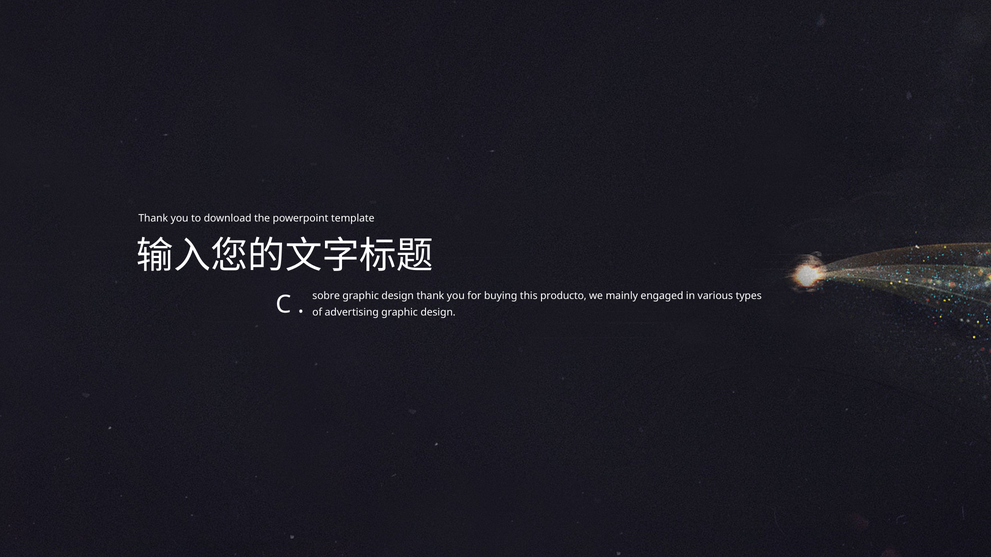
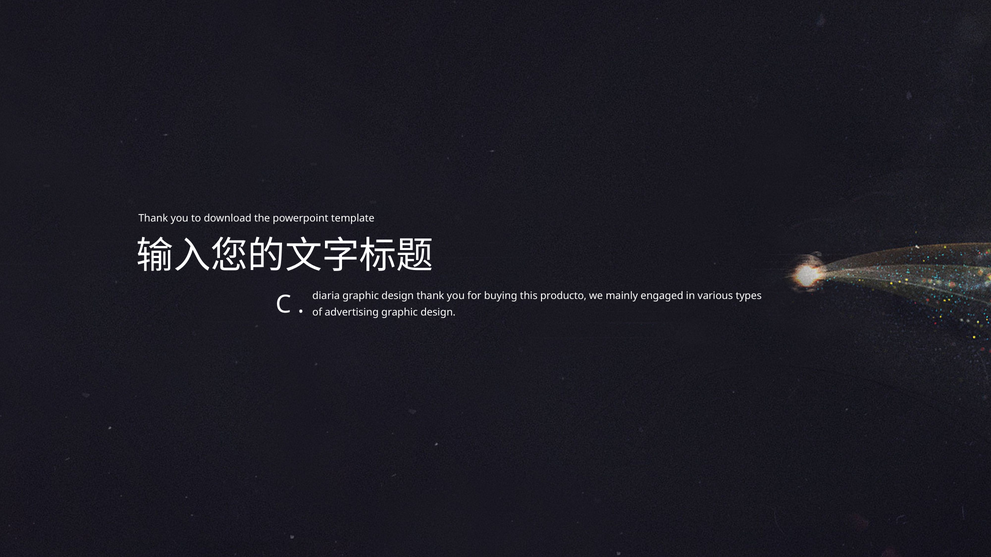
sobre: sobre -> diaria (326, 296)
